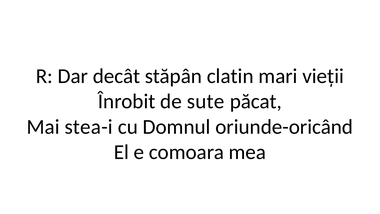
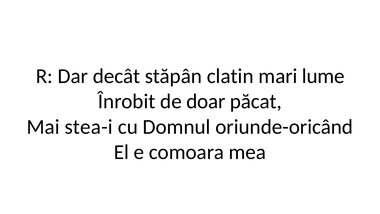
vieții: vieții -> lume (323, 76)
sute: sute -> doar (206, 101)
